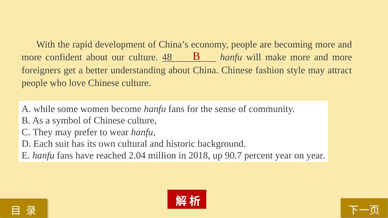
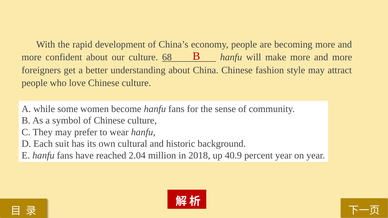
48: 48 -> 68 (167, 57)
90.7: 90.7 -> 40.9 (233, 155)
